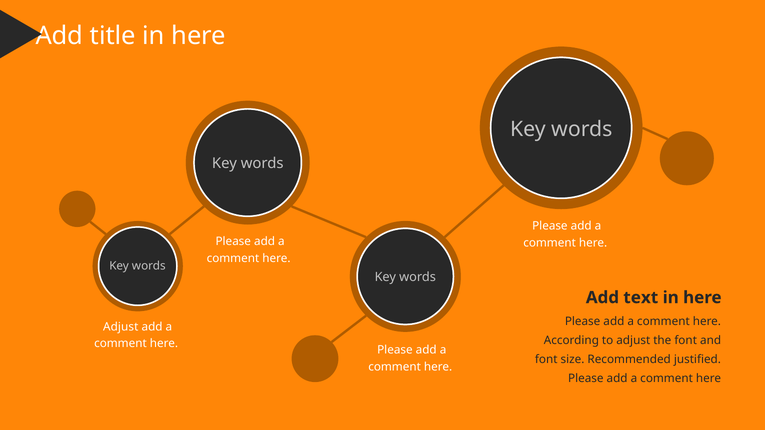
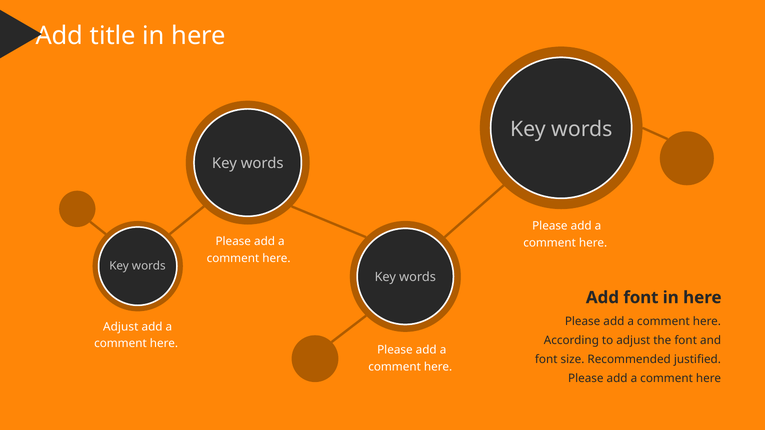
Add text: text -> font (641, 298)
